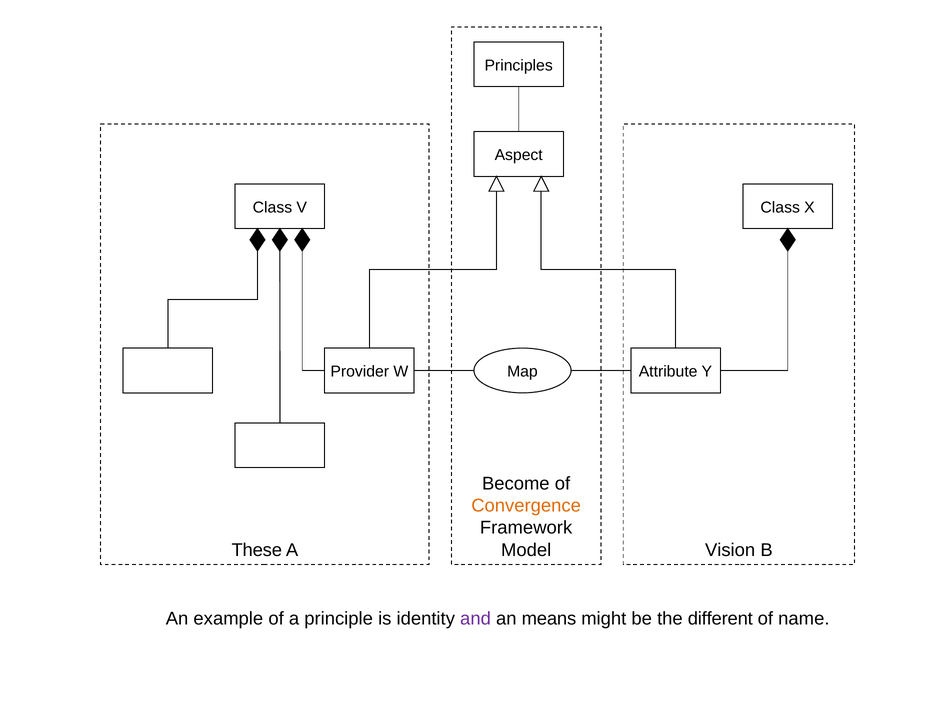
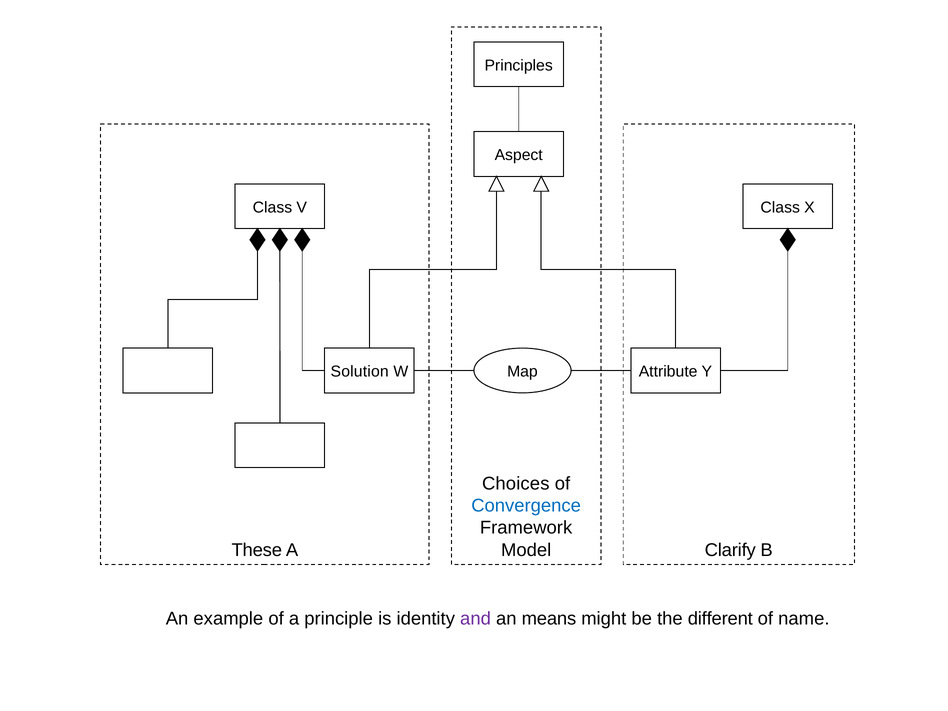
Provider: Provider -> Solution (360, 372)
Become: Become -> Choices (516, 484)
Convergence colour: orange -> blue (526, 506)
Vision: Vision -> Clarify (730, 550)
